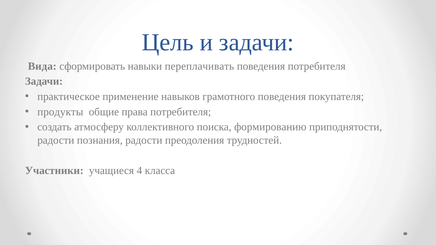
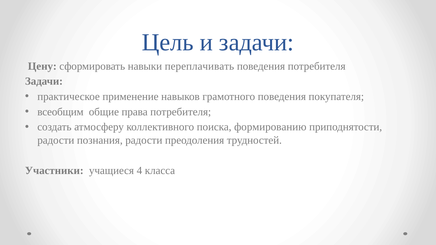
Вида: Вида -> Цену (42, 66)
продукты: продукты -> всеобщим (60, 112)
